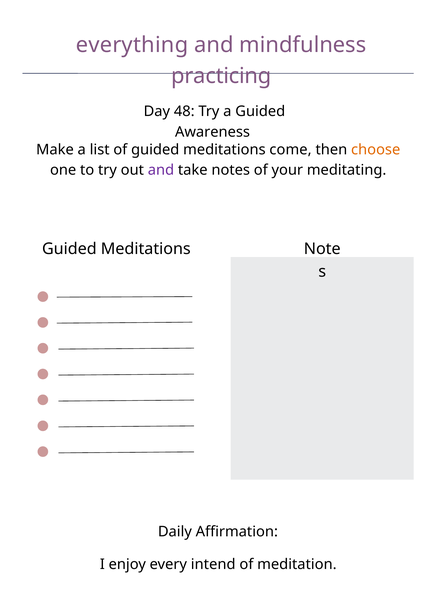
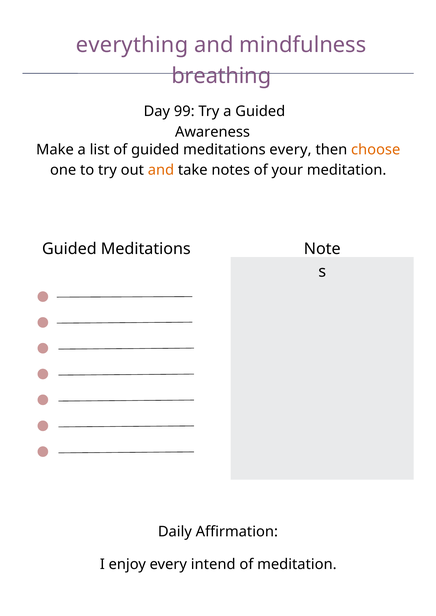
practicing: practicing -> breathing (221, 76)
48: 48 -> 99 (184, 112)
meditations come: come -> every (290, 150)
and colour: purple -> orange (161, 170)
your meditating: meditating -> meditation (347, 170)
